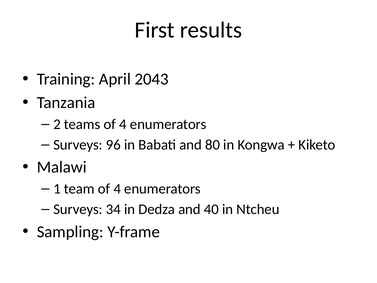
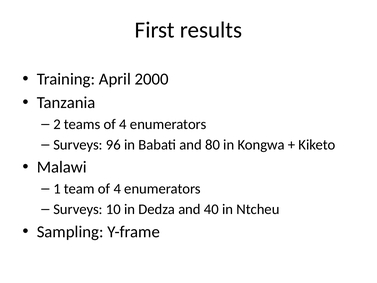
2043: 2043 -> 2000 (152, 79)
34: 34 -> 10 (113, 209)
